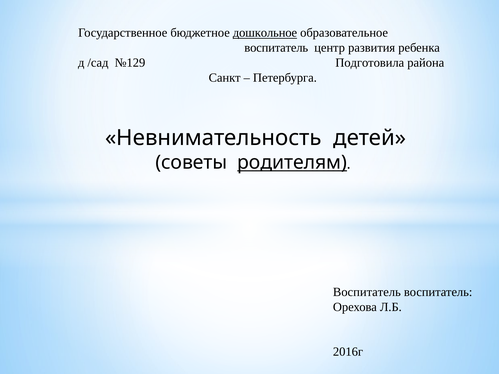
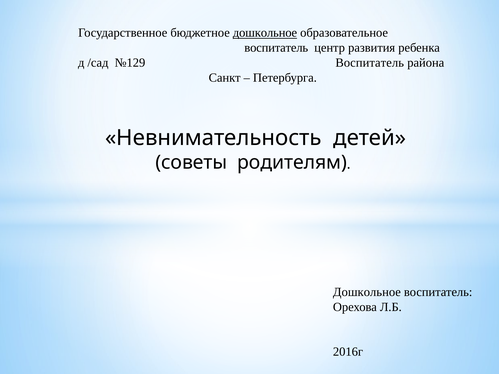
№129 Подготовила: Подготовила -> Воспитатель (370, 63)
родителям underline: present -> none (292, 163)
Воспитатель: Воспитатель -> Дошкольное (367, 292)
